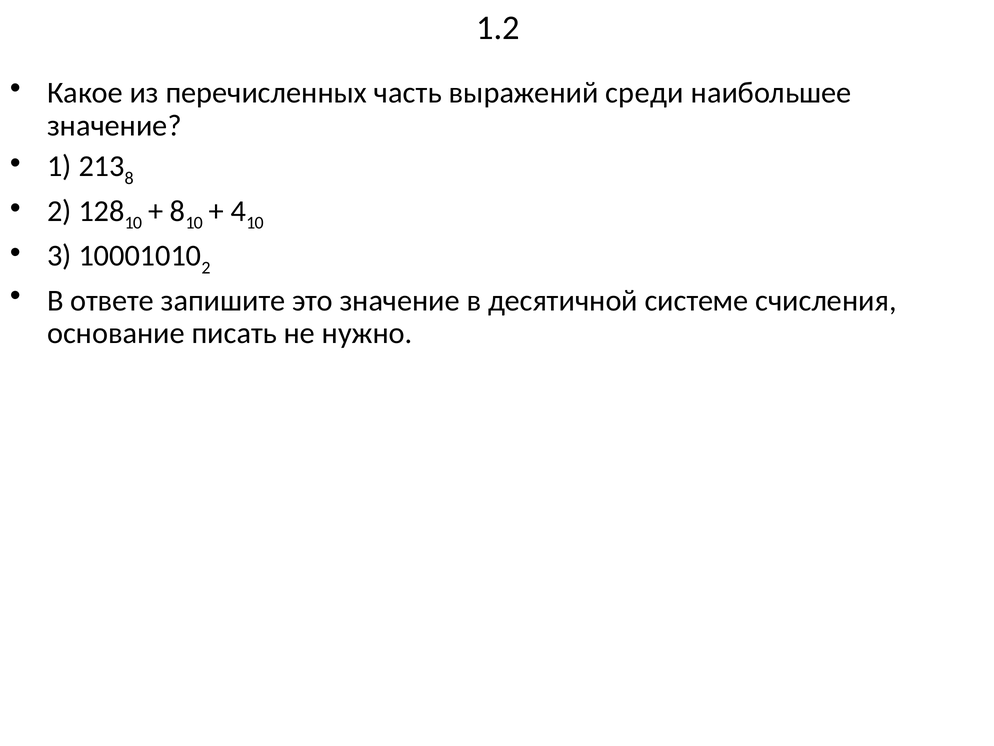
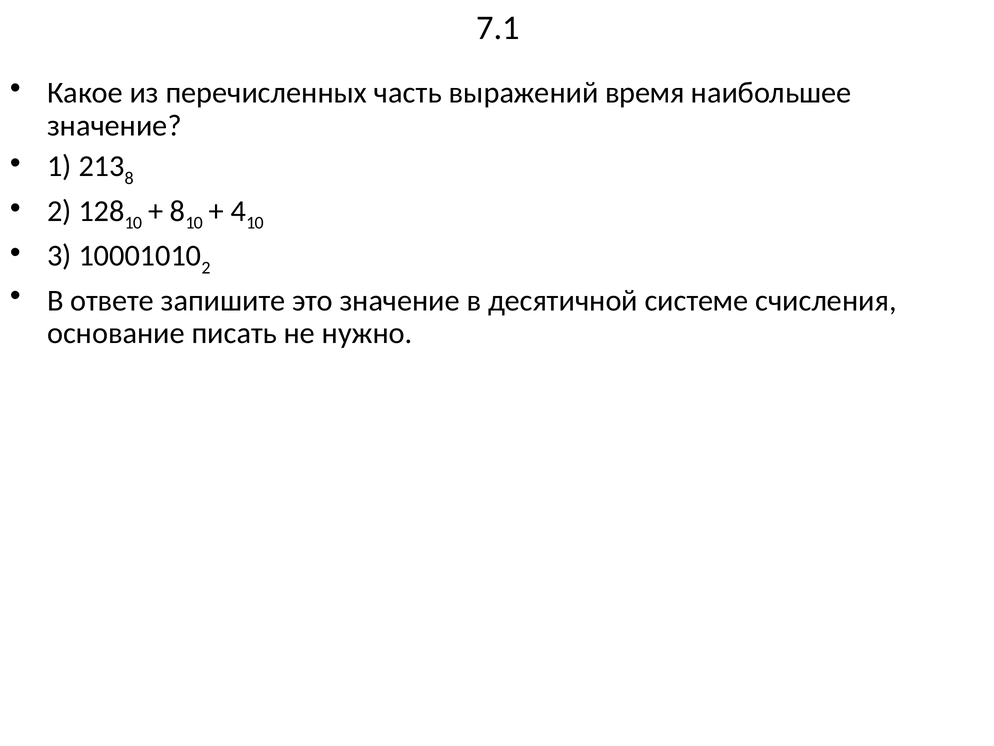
1.2: 1.2 -> 7.1 (498, 28)
среди: среди -> время (645, 93)
